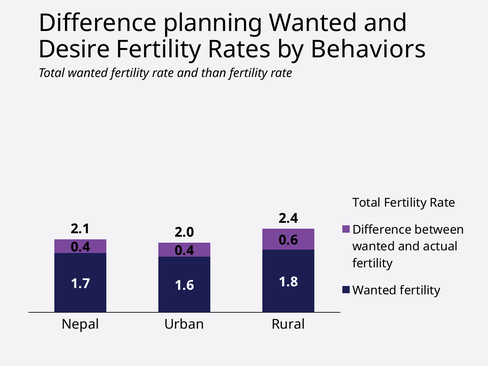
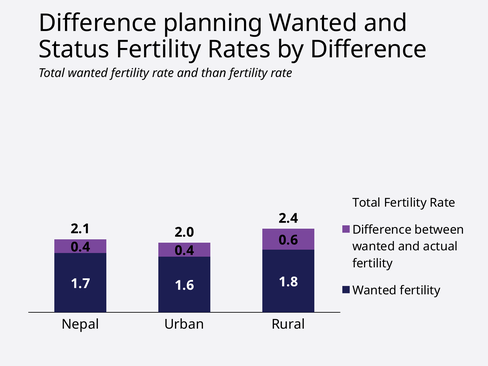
Desire: Desire -> Status (74, 49)
by Behaviors: Behaviors -> Difference (369, 49)
